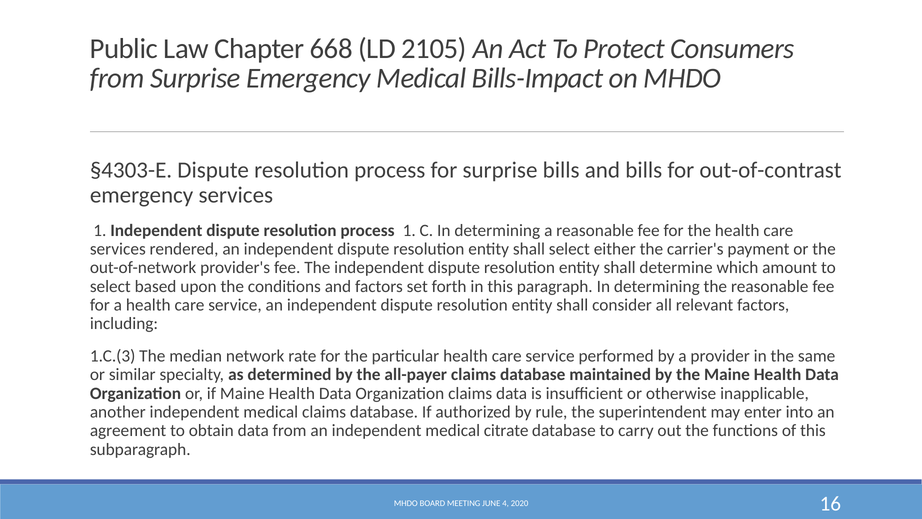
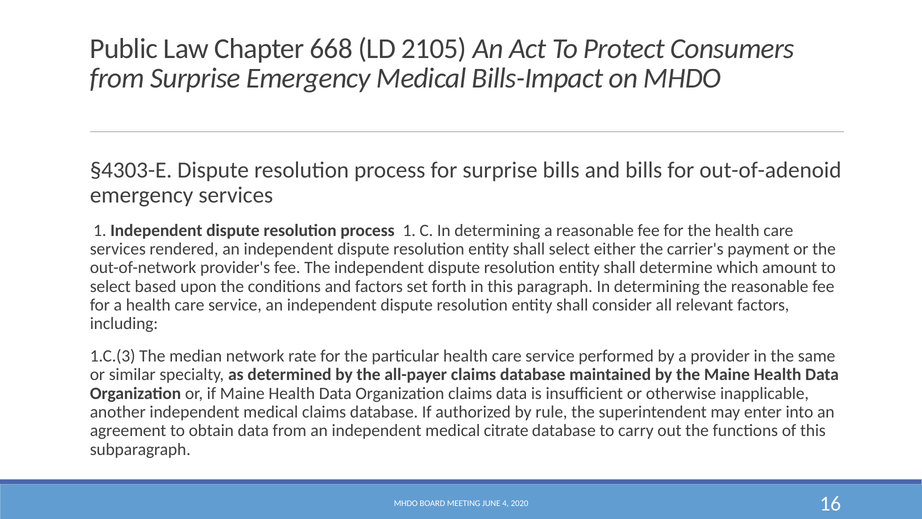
out-of-contrast: out-of-contrast -> out-of-adenoid (770, 170)
